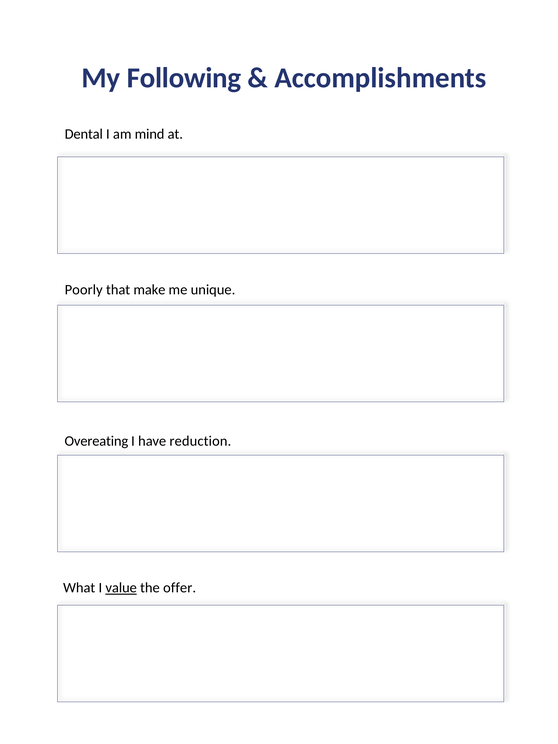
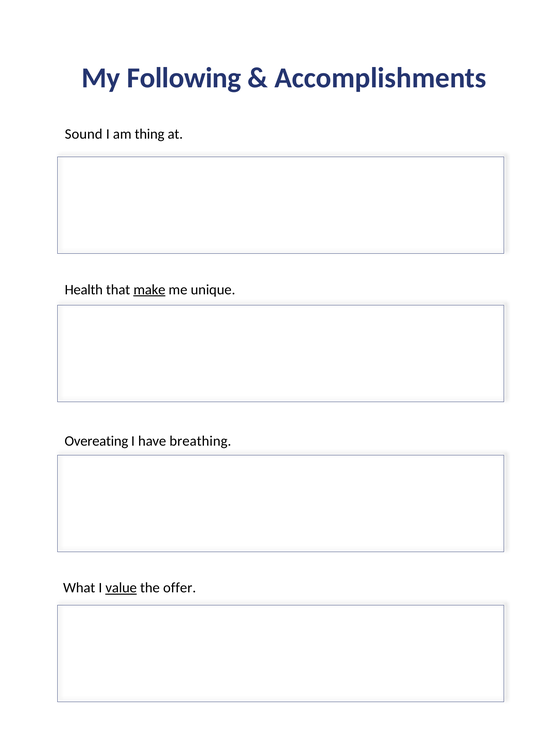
Dental: Dental -> Sound (84, 134)
mind: mind -> thing (150, 134)
Poorly: Poorly -> Health (84, 290)
make underline: none -> present (149, 290)
reduction: reduction -> breathing (200, 441)
